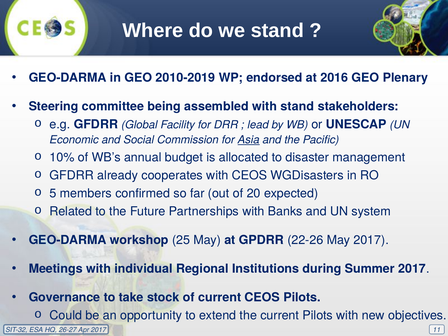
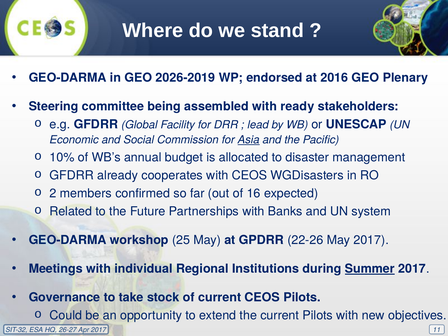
2010-2019: 2010-2019 -> 2026-2019 (185, 78)
with stand: stand -> ready (297, 106)
5: 5 -> 2 (53, 193)
20: 20 -> 16 (254, 193)
Summer underline: none -> present (370, 269)
